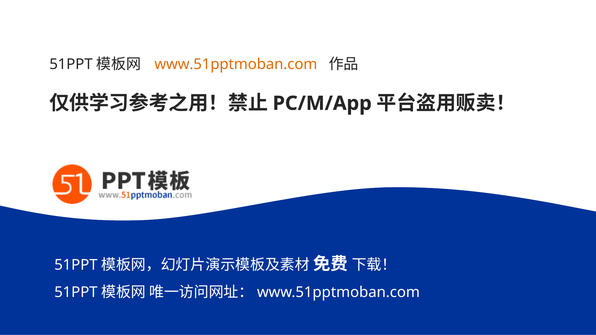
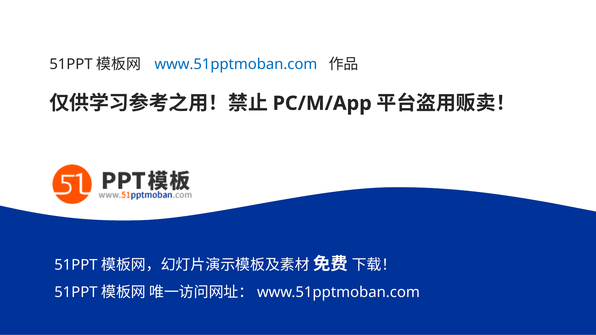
www.51pptmoban.com colour: orange -> blue (236, 64)
